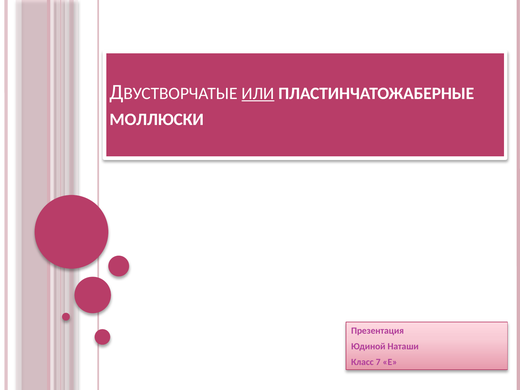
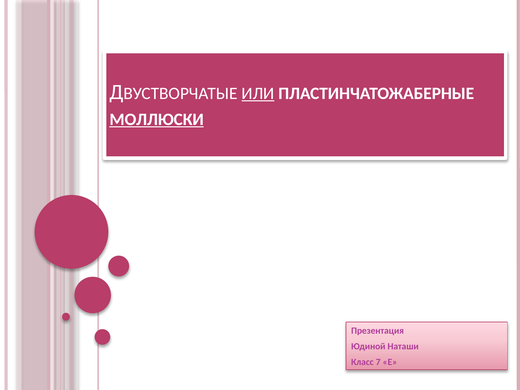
МОЛЛЮСКИ underline: none -> present (157, 120)
